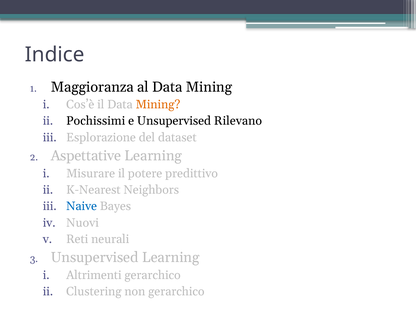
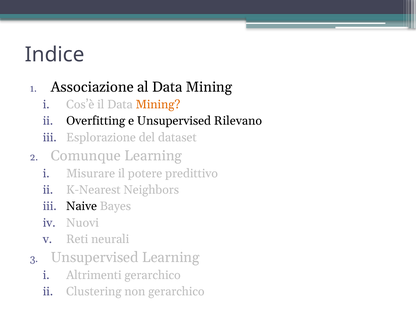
Maggioranza: Maggioranza -> Associazione (92, 87)
Pochissimi: Pochissimi -> Overfitting (96, 121)
Aspettative: Aspettative -> Comunque (86, 156)
Naive colour: blue -> black (82, 206)
